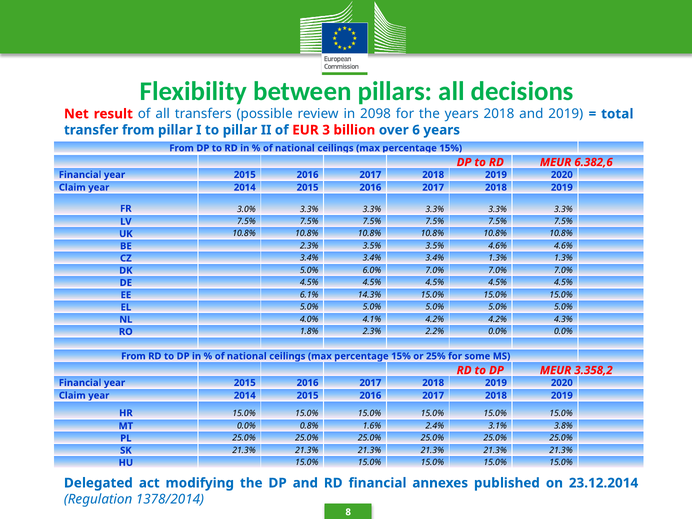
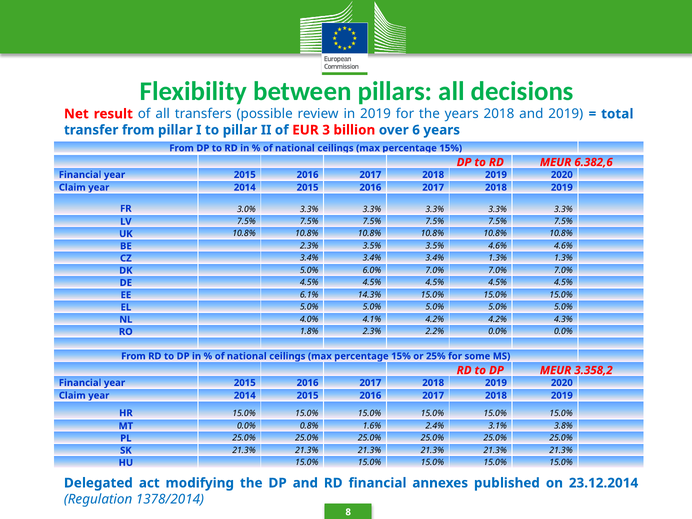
in 2098: 2098 -> 2019 (375, 114)
